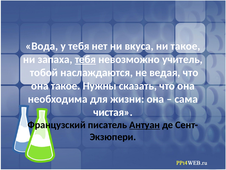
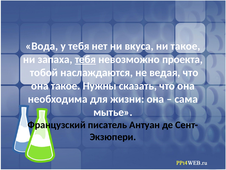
учитель: учитель -> проекта (182, 59)
чистая: чистая -> мытье (113, 112)
Антуан underline: present -> none (145, 125)
